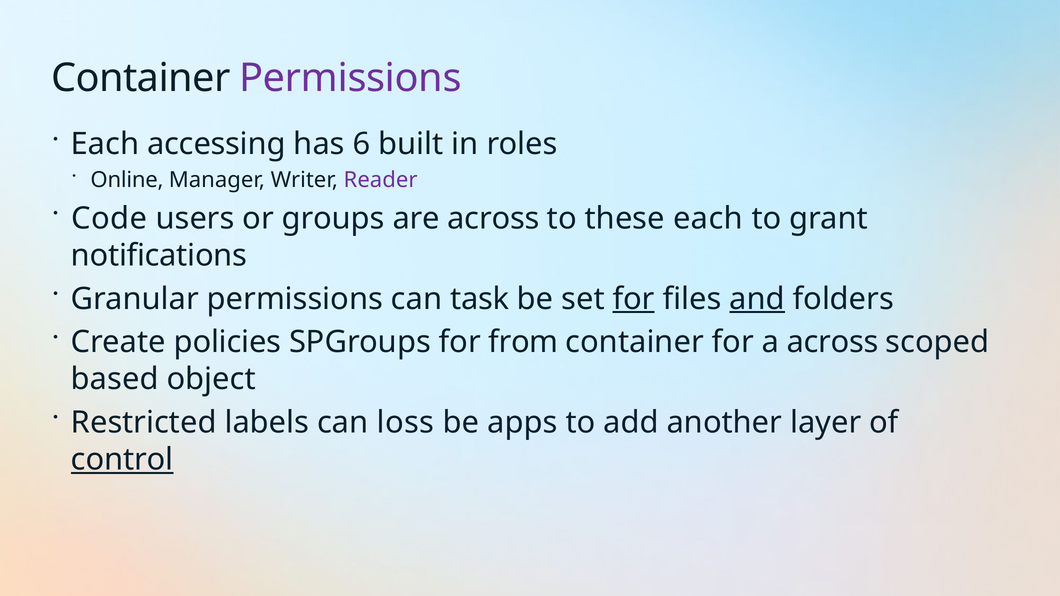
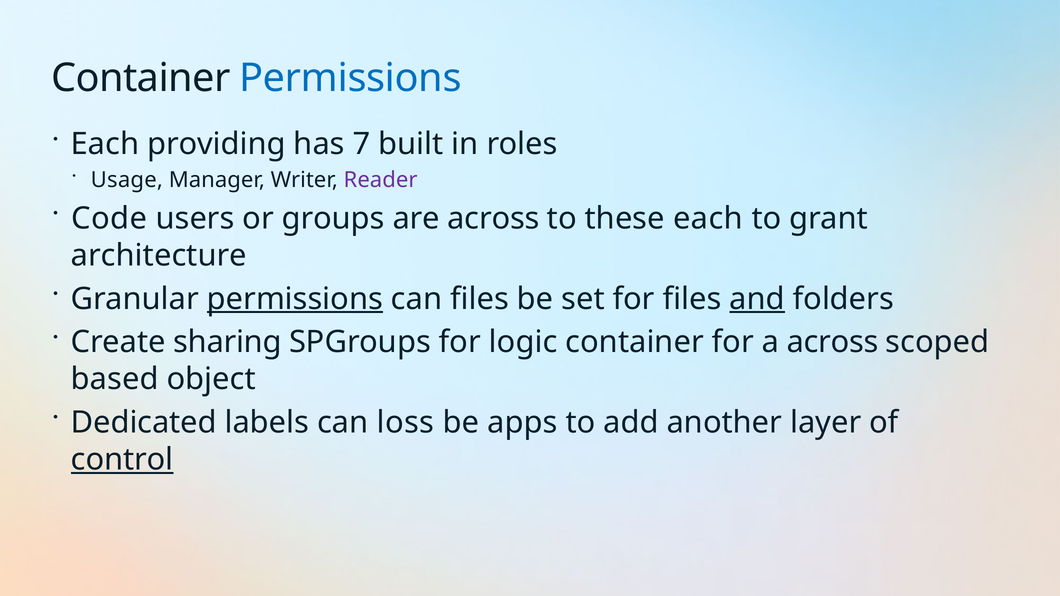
Permissions colour: purple -> blue (350, 78)
accessing: accessing -> providing (216, 144)
6: 6 -> 7 (362, 144)
Online: Online -> Usage (127, 180)
notifications: notifications -> architecture (159, 256)
permissions underline: none -> present (295, 299)
can task: task -> files (480, 299)
for underline: present -> none (634, 299)
policies: policies -> sharing (228, 342)
from: from -> logic (523, 342)
Restricted: Restricted -> Dedicated (144, 423)
